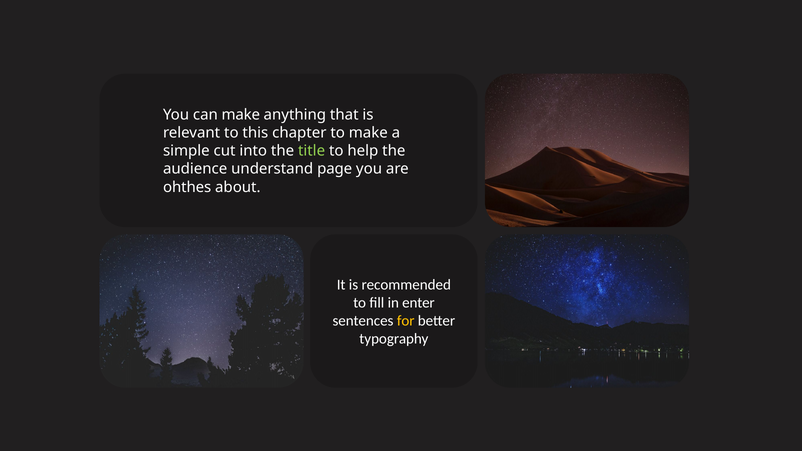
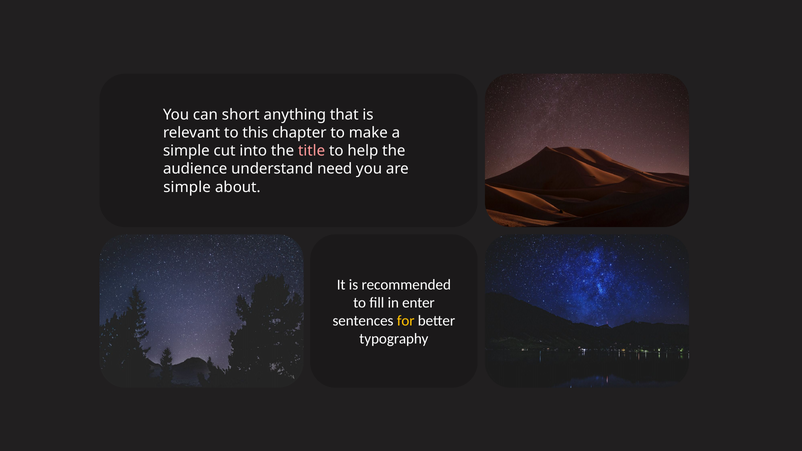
can make: make -> short (241, 115)
title colour: light green -> pink (312, 151)
page: page -> need (335, 169)
ohthes: ohthes -> simple (187, 187)
